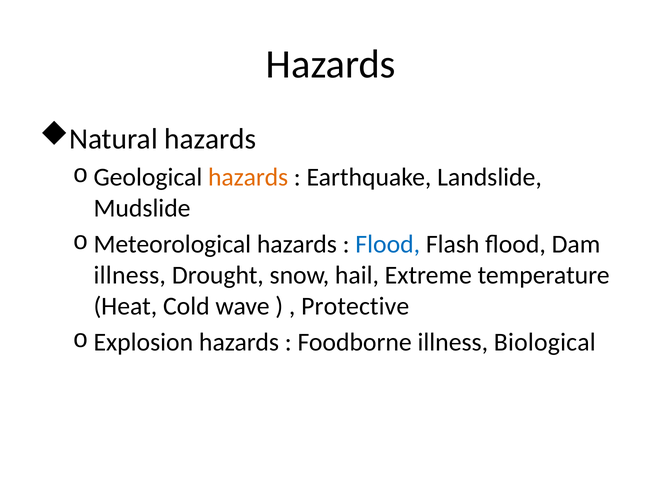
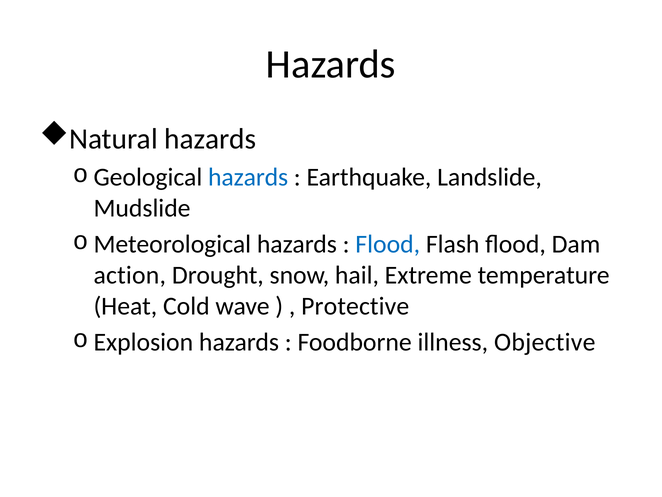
hazards colour: orange -> blue (248, 177)
illness: illness -> action (130, 275)
Biological: Biological -> Objective (545, 342)
